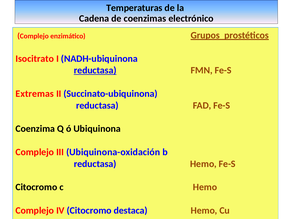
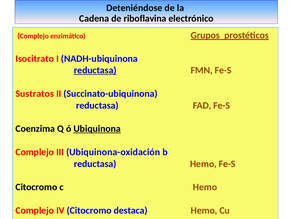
Temperaturas: Temperaturas -> Deteniéndose (134, 8)
coenzimas: coenzimas -> riboflavina (145, 18)
Extremas: Extremas -> Sustratos (35, 94)
Ubiquinona underline: none -> present (97, 129)
